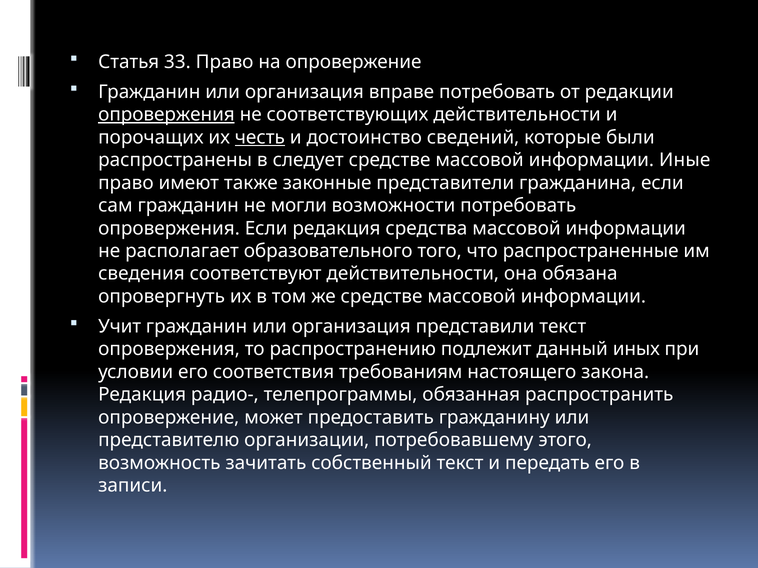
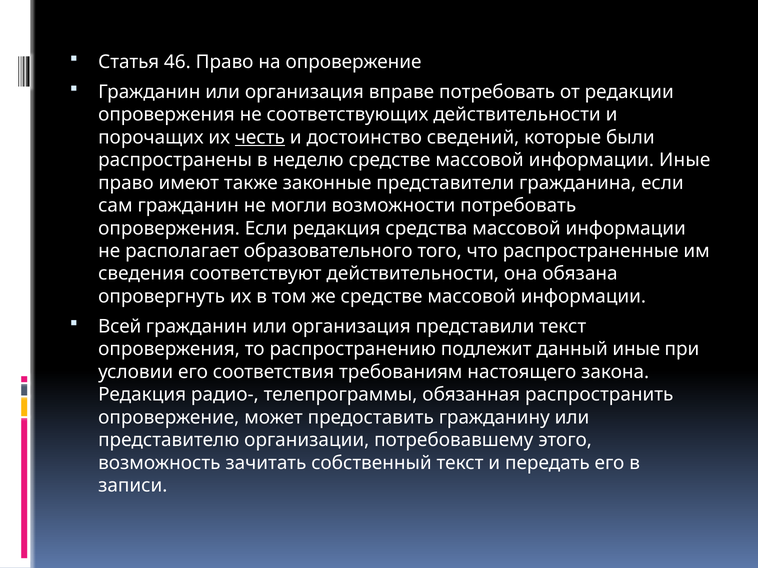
33: 33 -> 46 (177, 62)
опровержения underline: present -> none (167, 115)
следует: следует -> неделю (308, 160)
Учит: Учит -> Всей (120, 327)
данный иных: иных -> иные (636, 350)
